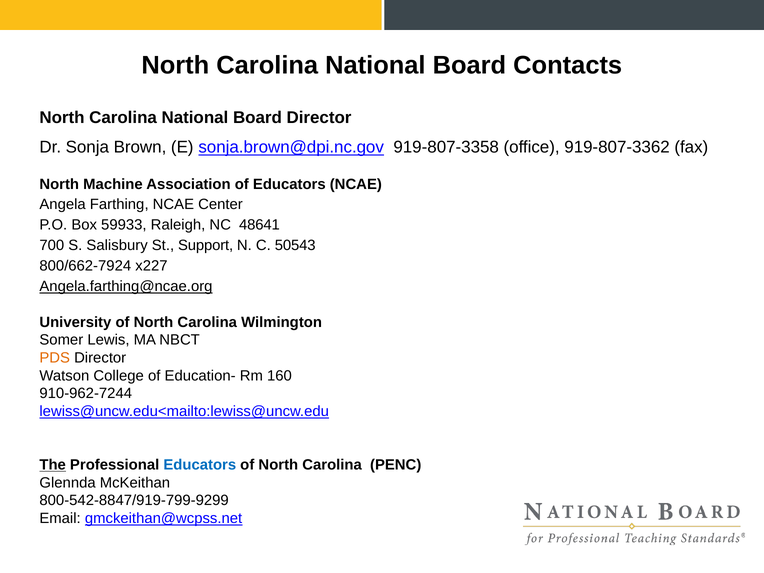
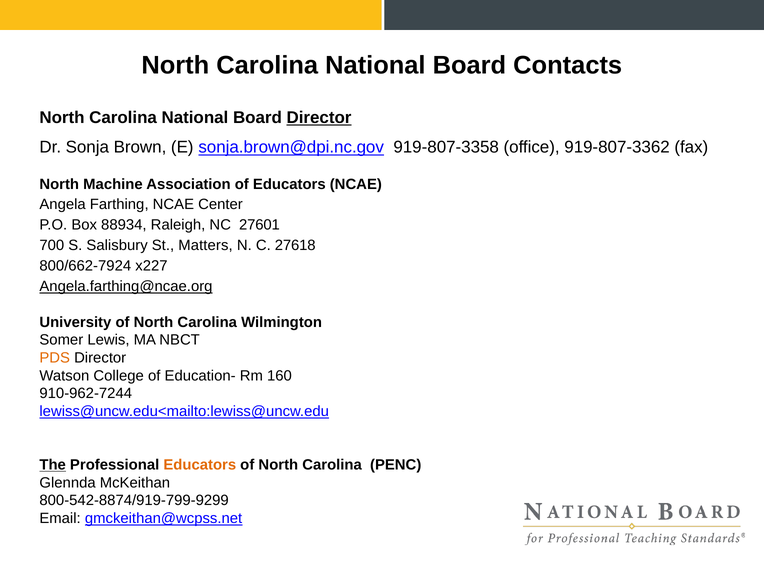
Director underline: none -> present (319, 118)
59933: 59933 -> 88934 (124, 225)
48641: 48641 -> 27601 (259, 225)
Support: Support -> Matters (205, 246)
50543: 50543 -> 27618 (295, 246)
Educators colour: blue -> orange (200, 465)
800-542-8847/919-799-9299: 800-542-8847/919-799-9299 -> 800-542-8874/919-799-9299 (134, 501)
